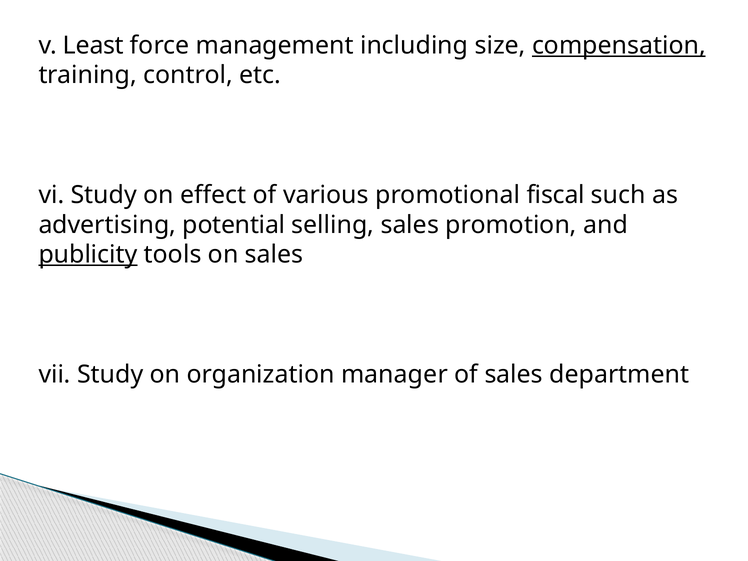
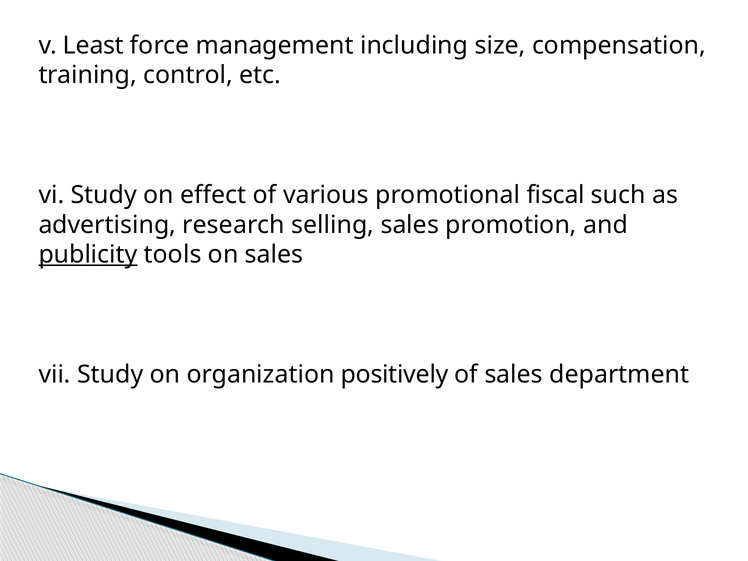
compensation underline: present -> none (619, 45)
potential: potential -> research (234, 225)
manager: manager -> positively (395, 374)
